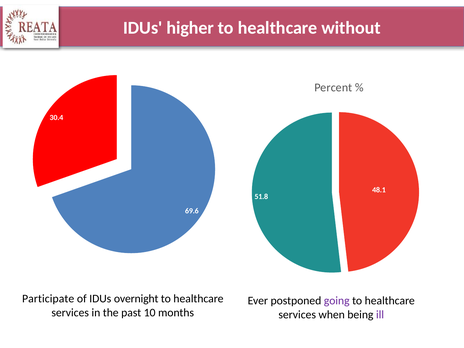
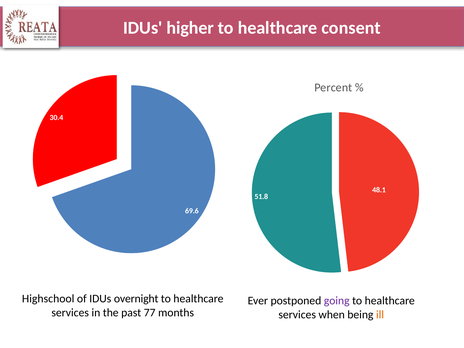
without: without -> consent (351, 28)
Participate: Participate -> Highschool (48, 299)
10: 10 -> 77 (150, 313)
ill colour: purple -> orange (380, 315)
